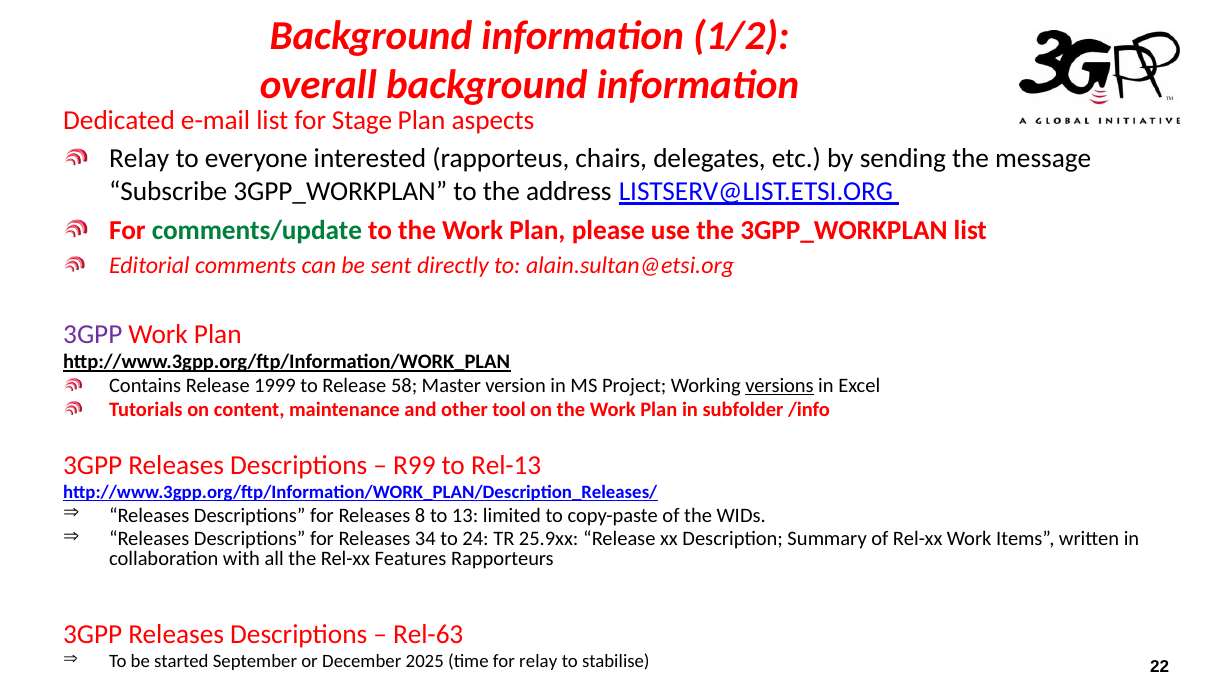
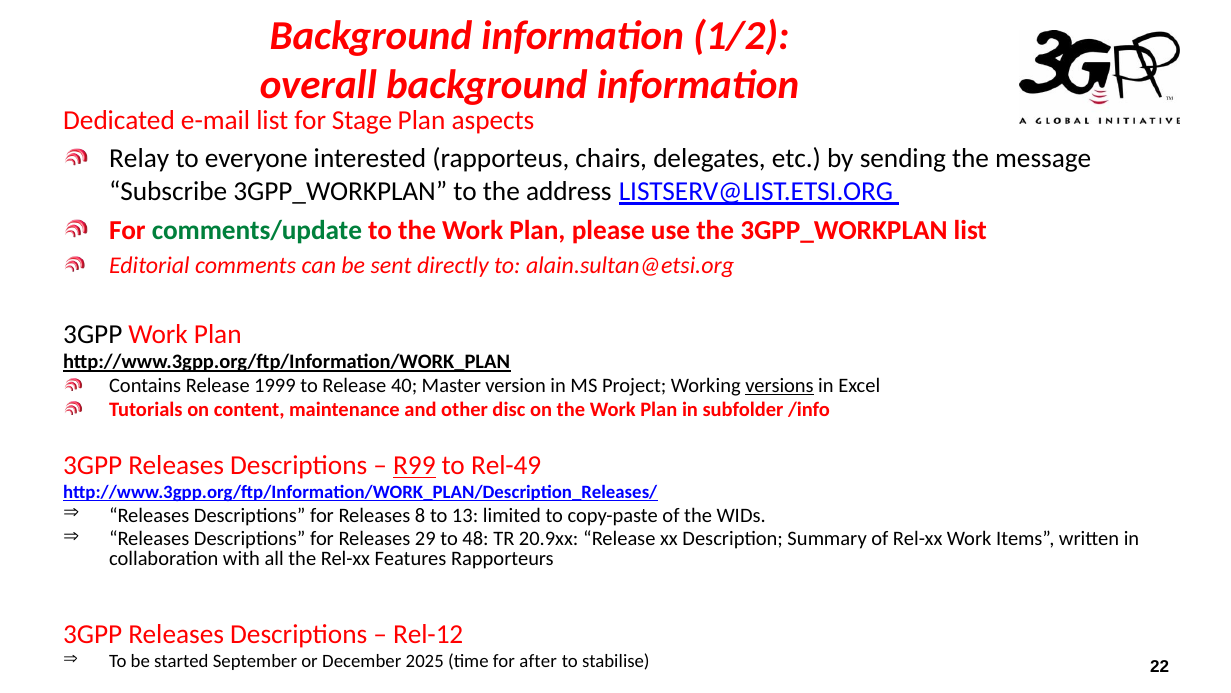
3GPP colour: purple -> black (93, 334)
58: 58 -> 40 (404, 386)
tool: tool -> disc (509, 409)
R99 underline: none -> present (414, 465)
Rel-13: Rel-13 -> Rel-49 (506, 465)
34: 34 -> 29 (425, 539)
24: 24 -> 48 (476, 539)
25.9xx: 25.9xx -> 20.9xx (549, 539)
Rel-63: Rel-63 -> Rel-12 (428, 634)
for relay: relay -> after (538, 661)
